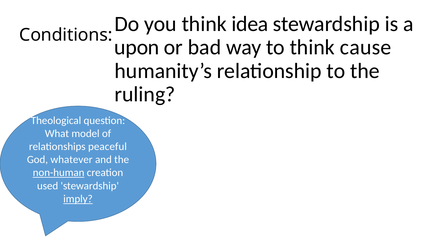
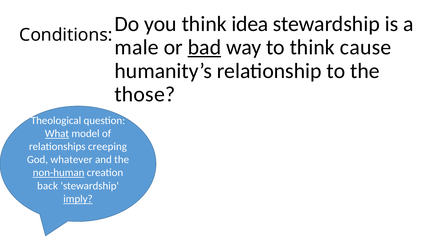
upon: upon -> male (137, 47)
bad underline: none -> present (204, 47)
ruling: ruling -> those (145, 95)
What underline: none -> present (57, 134)
peaceful: peaceful -> creeping (107, 147)
used: used -> back (48, 186)
